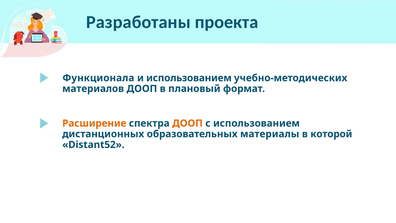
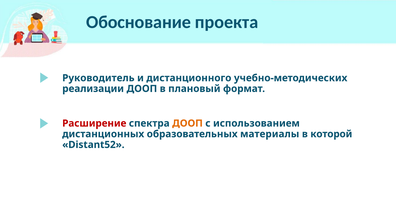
Разработаны: Разработаны -> Обоснование (139, 22)
Функционала: Функционала -> Руководитель (98, 78)
и использованием: использованием -> дистанционного (189, 78)
материалов: материалов -> реализации (93, 89)
Расширение colour: orange -> red (94, 123)
